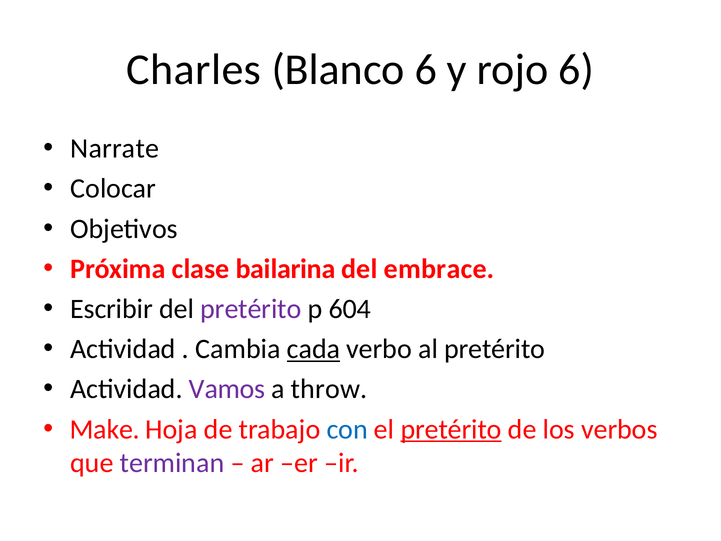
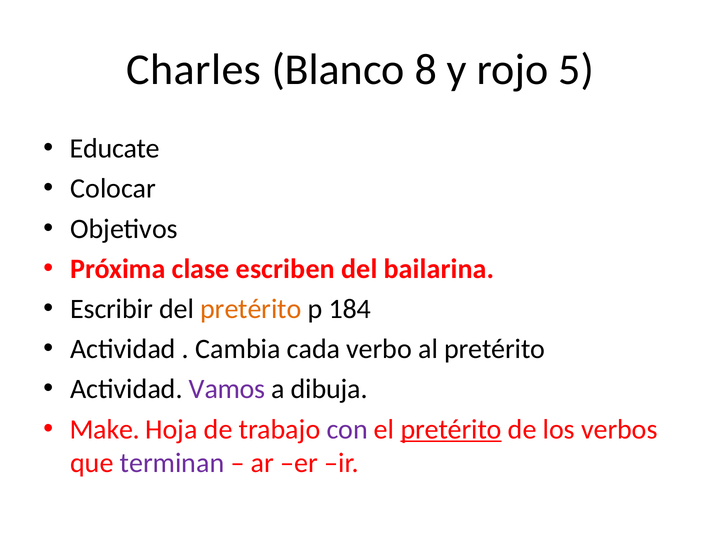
Blanco 6: 6 -> 8 (426, 70)
rojo 6: 6 -> 5 (576, 70)
Narrate: Narrate -> Educate (115, 149)
bailarina: bailarina -> escriben (285, 269)
embrace: embrace -> bailarina (439, 269)
pretérito colour: purple -> orange (251, 309)
604: 604 -> 184 (350, 309)
cada underline: present -> none (313, 349)
throw: throw -> dibuja (329, 389)
con colour: blue -> purple (347, 429)
